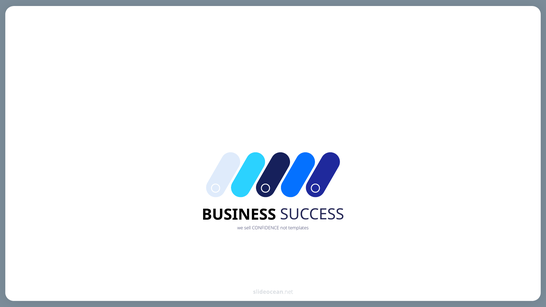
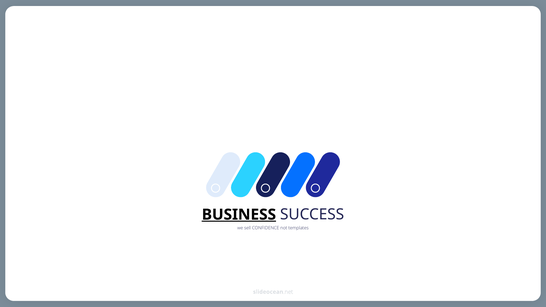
BUSINESS underline: none -> present (239, 215)
